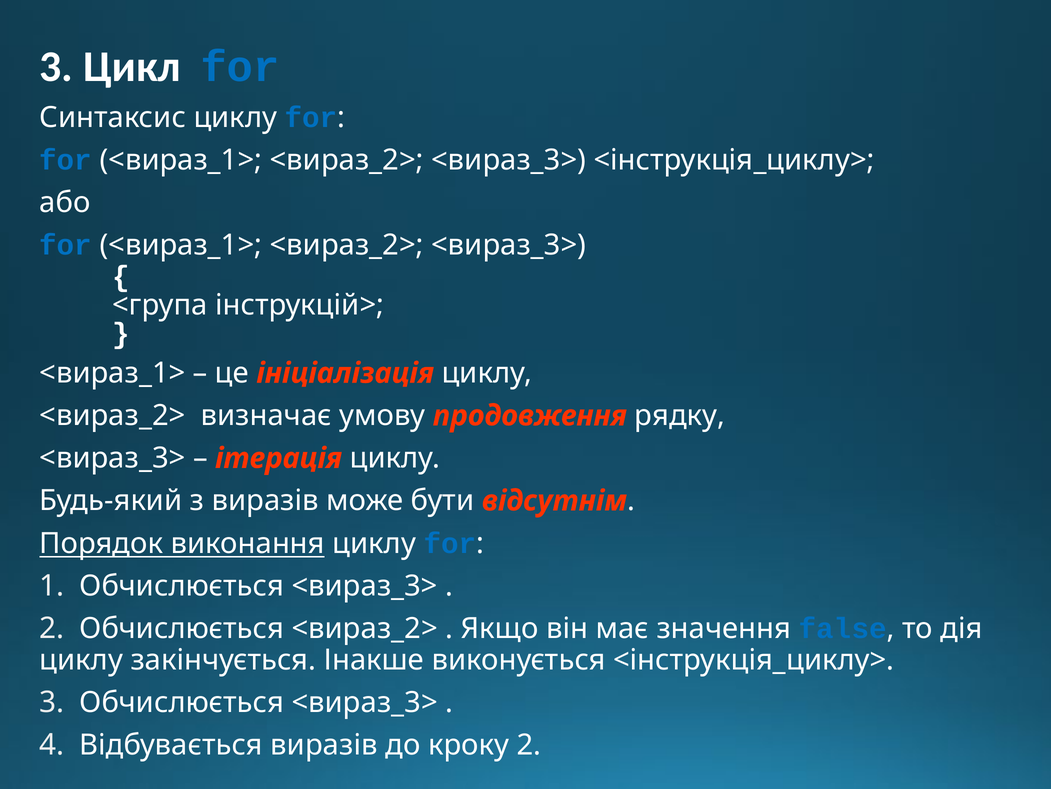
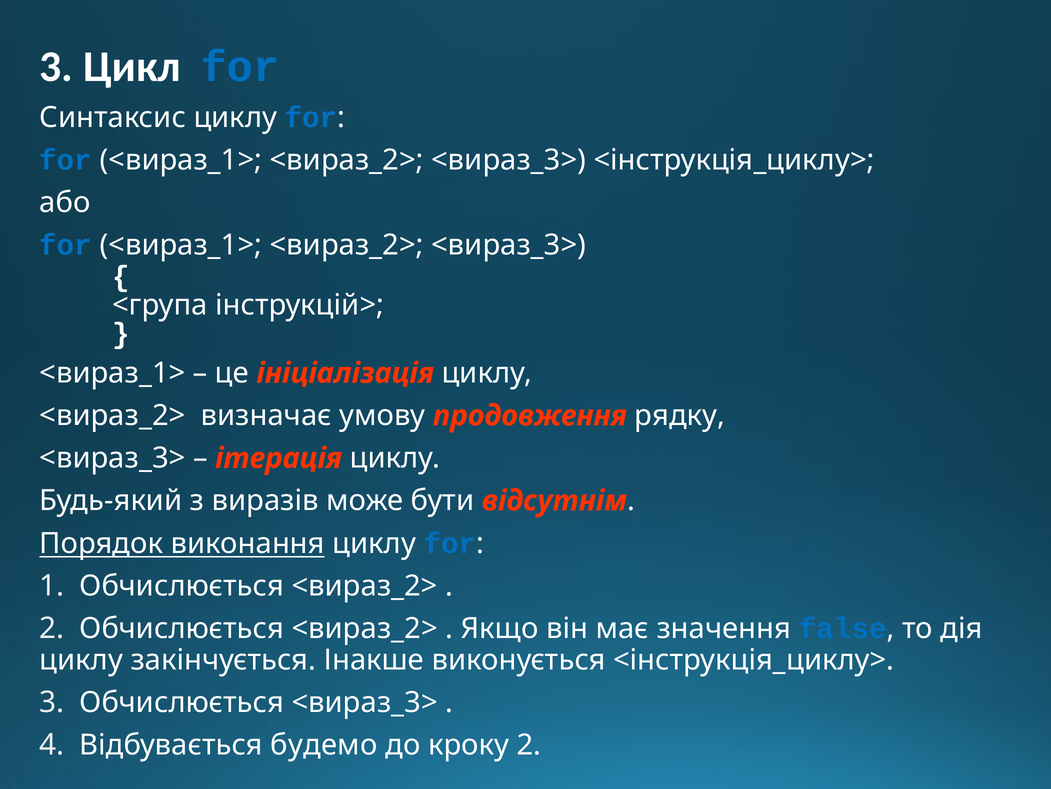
<вираз_3>: <вираз_3> -> <вираз_2> (365, 585)
Відбувається виразів: виразів -> будемо (324, 744)
